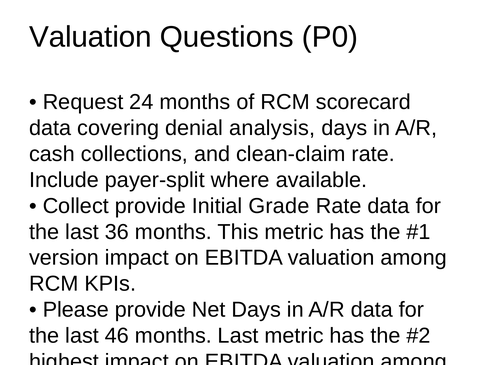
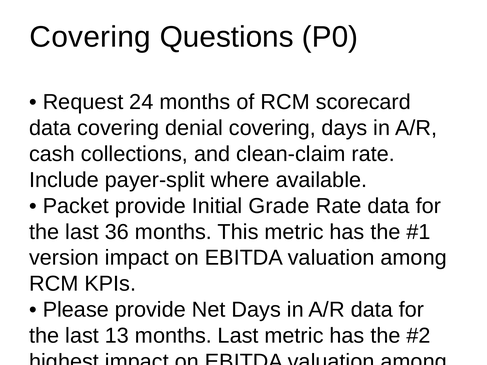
Valuation: Valuation -> Covering (90, 37)
denial analysis: analysis -> covering (272, 128)
Collect: Collect -> Packet (76, 206)
46: 46 -> 13 (117, 336)
